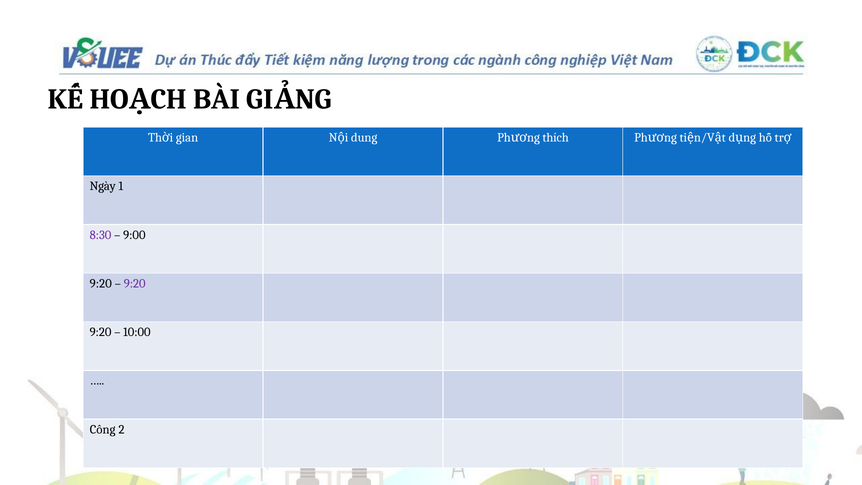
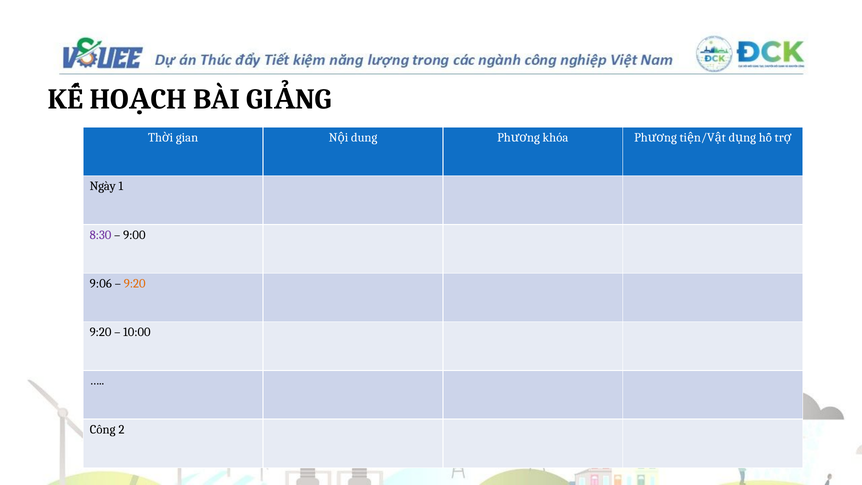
thích: thích -> khóa (555, 138)
9:20: 9:20 -> 9:06 (101, 283)
9:20 colour: purple -> orange (135, 283)
